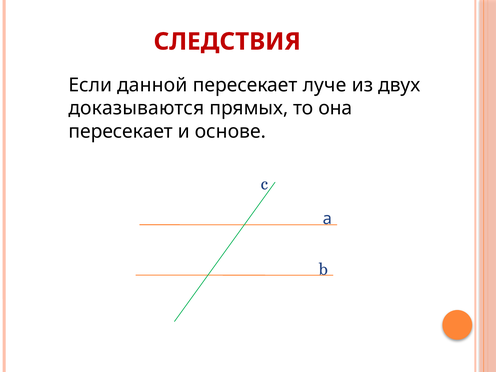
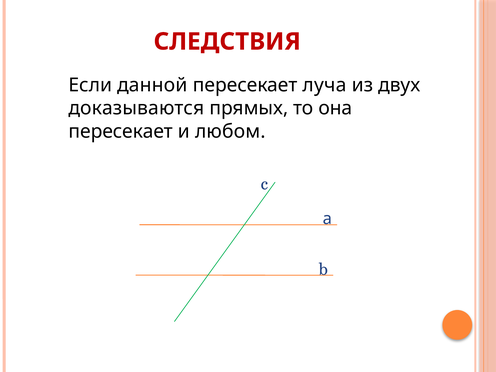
луче: луче -> луча (325, 85)
основе: основе -> любом (230, 131)
